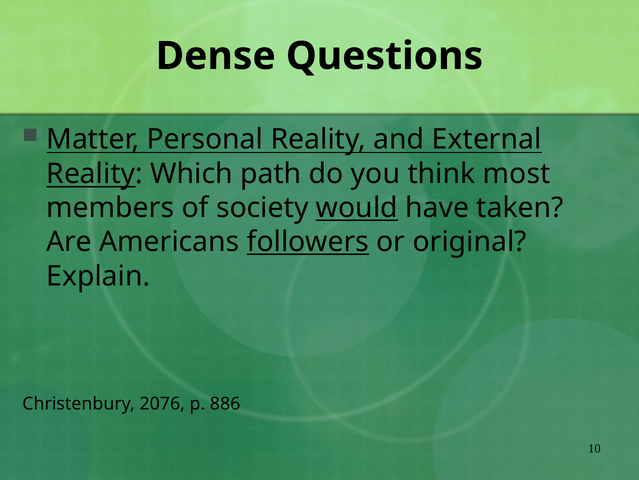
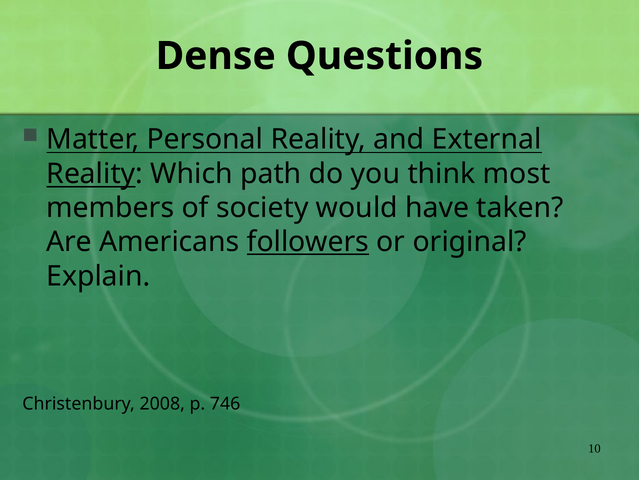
would underline: present -> none (357, 208)
2076: 2076 -> 2008 (162, 403)
886: 886 -> 746 (225, 403)
